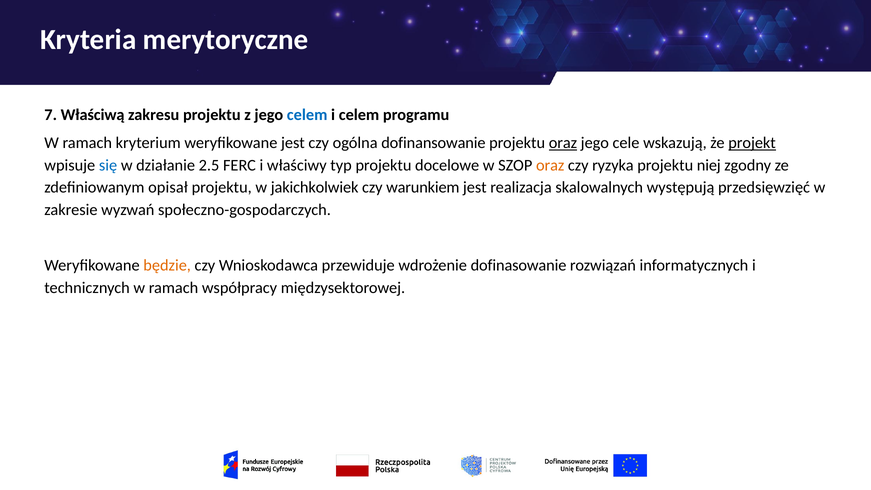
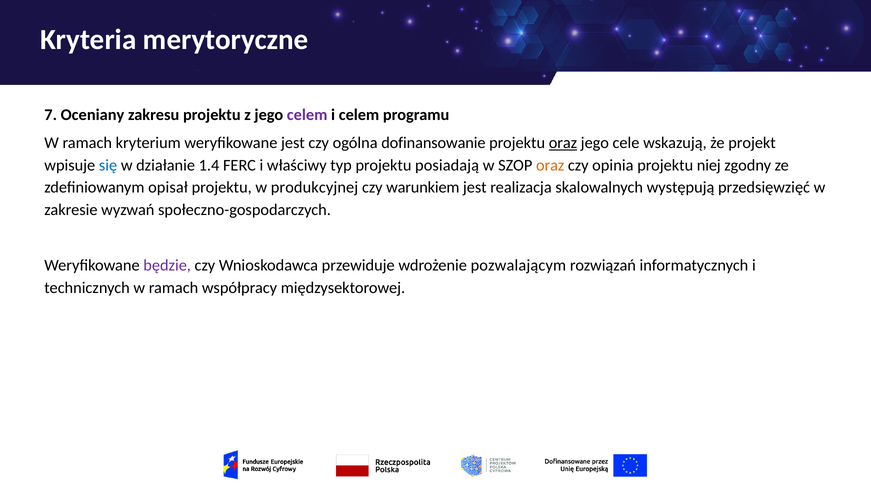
Właściwą: Właściwą -> Oceniany (93, 115)
celem colour: blue -> purple (307, 115)
projekt underline: present -> none (752, 143)
2.5: 2.5 -> 1.4 (209, 165)
docelowe: docelowe -> posiadają (447, 165)
ryzyka: ryzyka -> opinia (613, 165)
jakichkolwiek: jakichkolwiek -> produkcyjnej (314, 187)
będzie colour: orange -> purple (167, 265)
dofinasowanie: dofinasowanie -> pozwalającym (518, 265)
